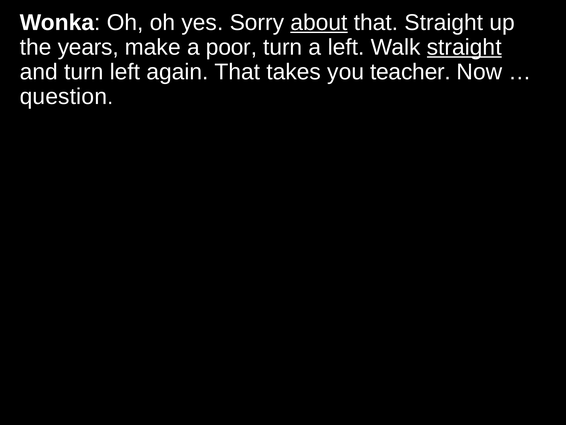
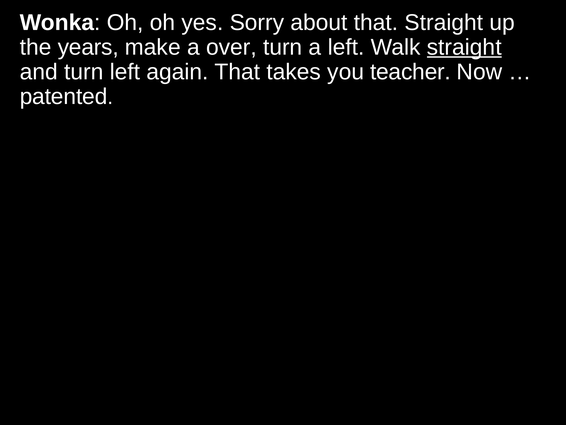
about underline: present -> none (319, 23)
poor: poor -> over (231, 47)
question: question -> patented (64, 96)
